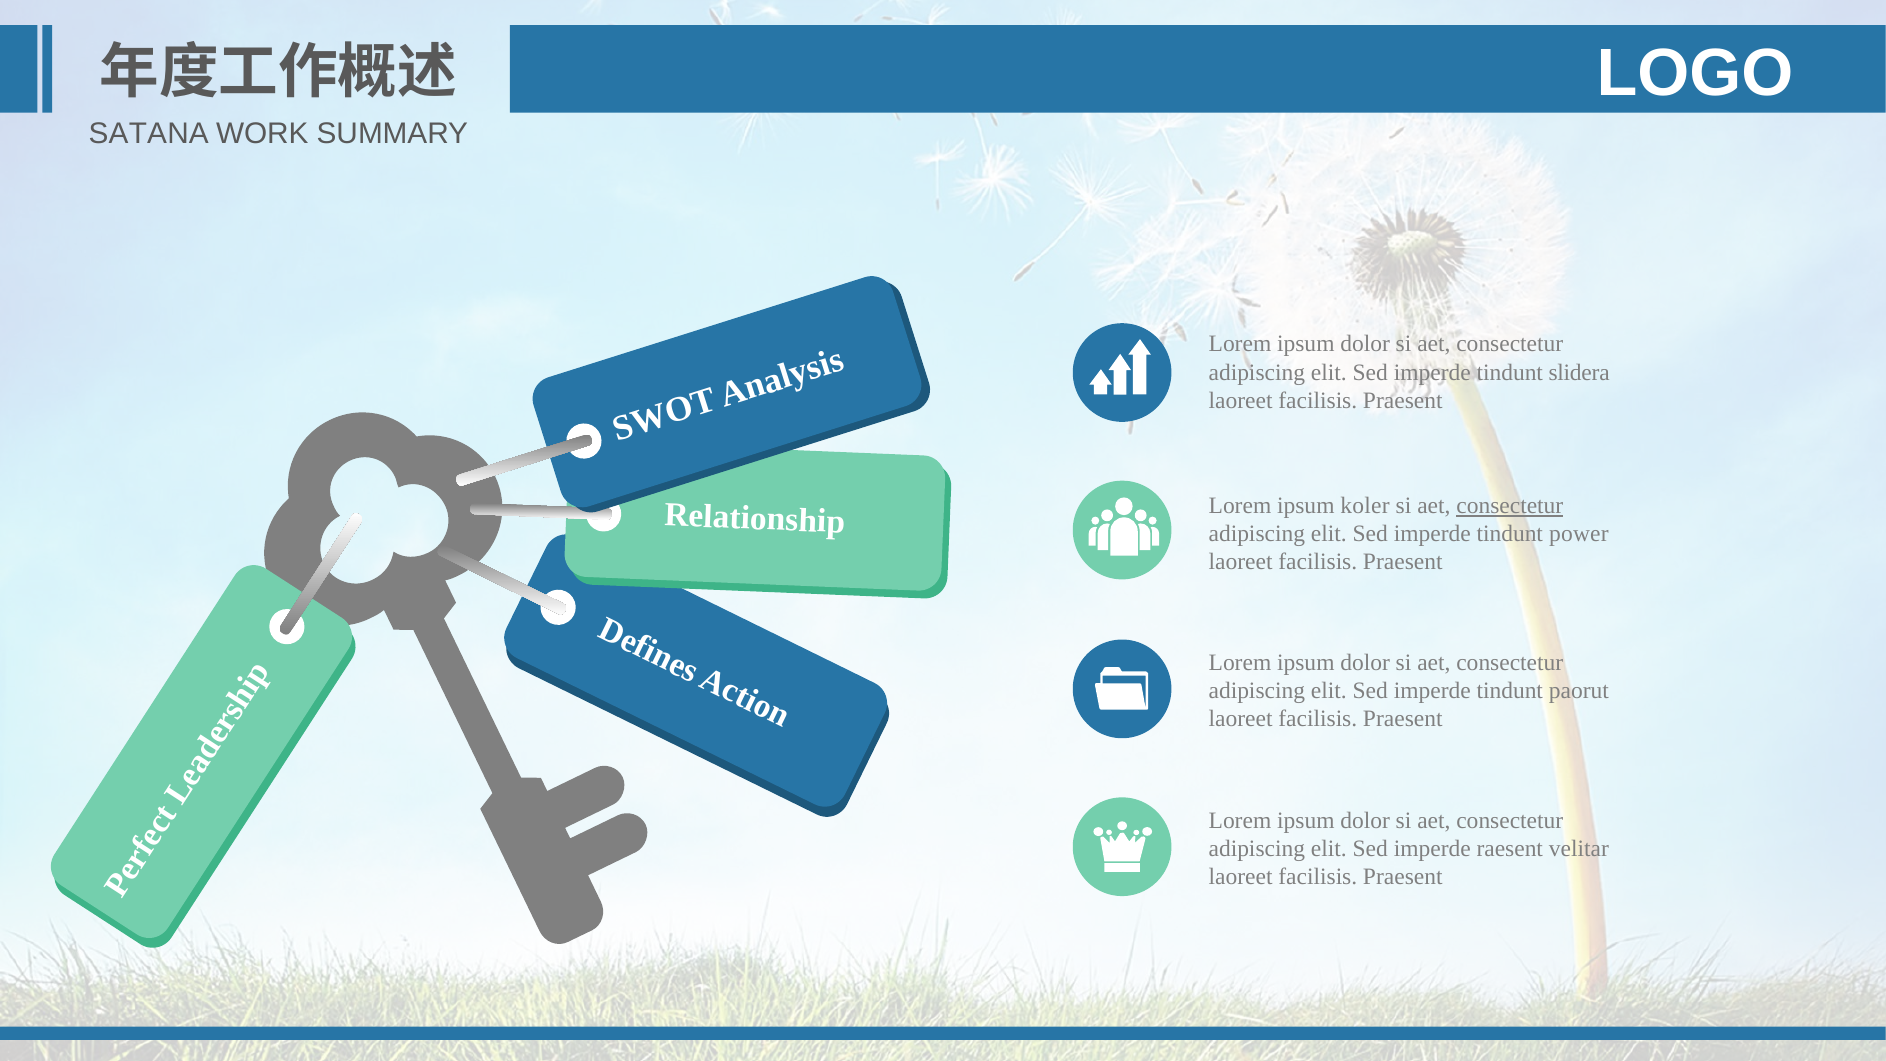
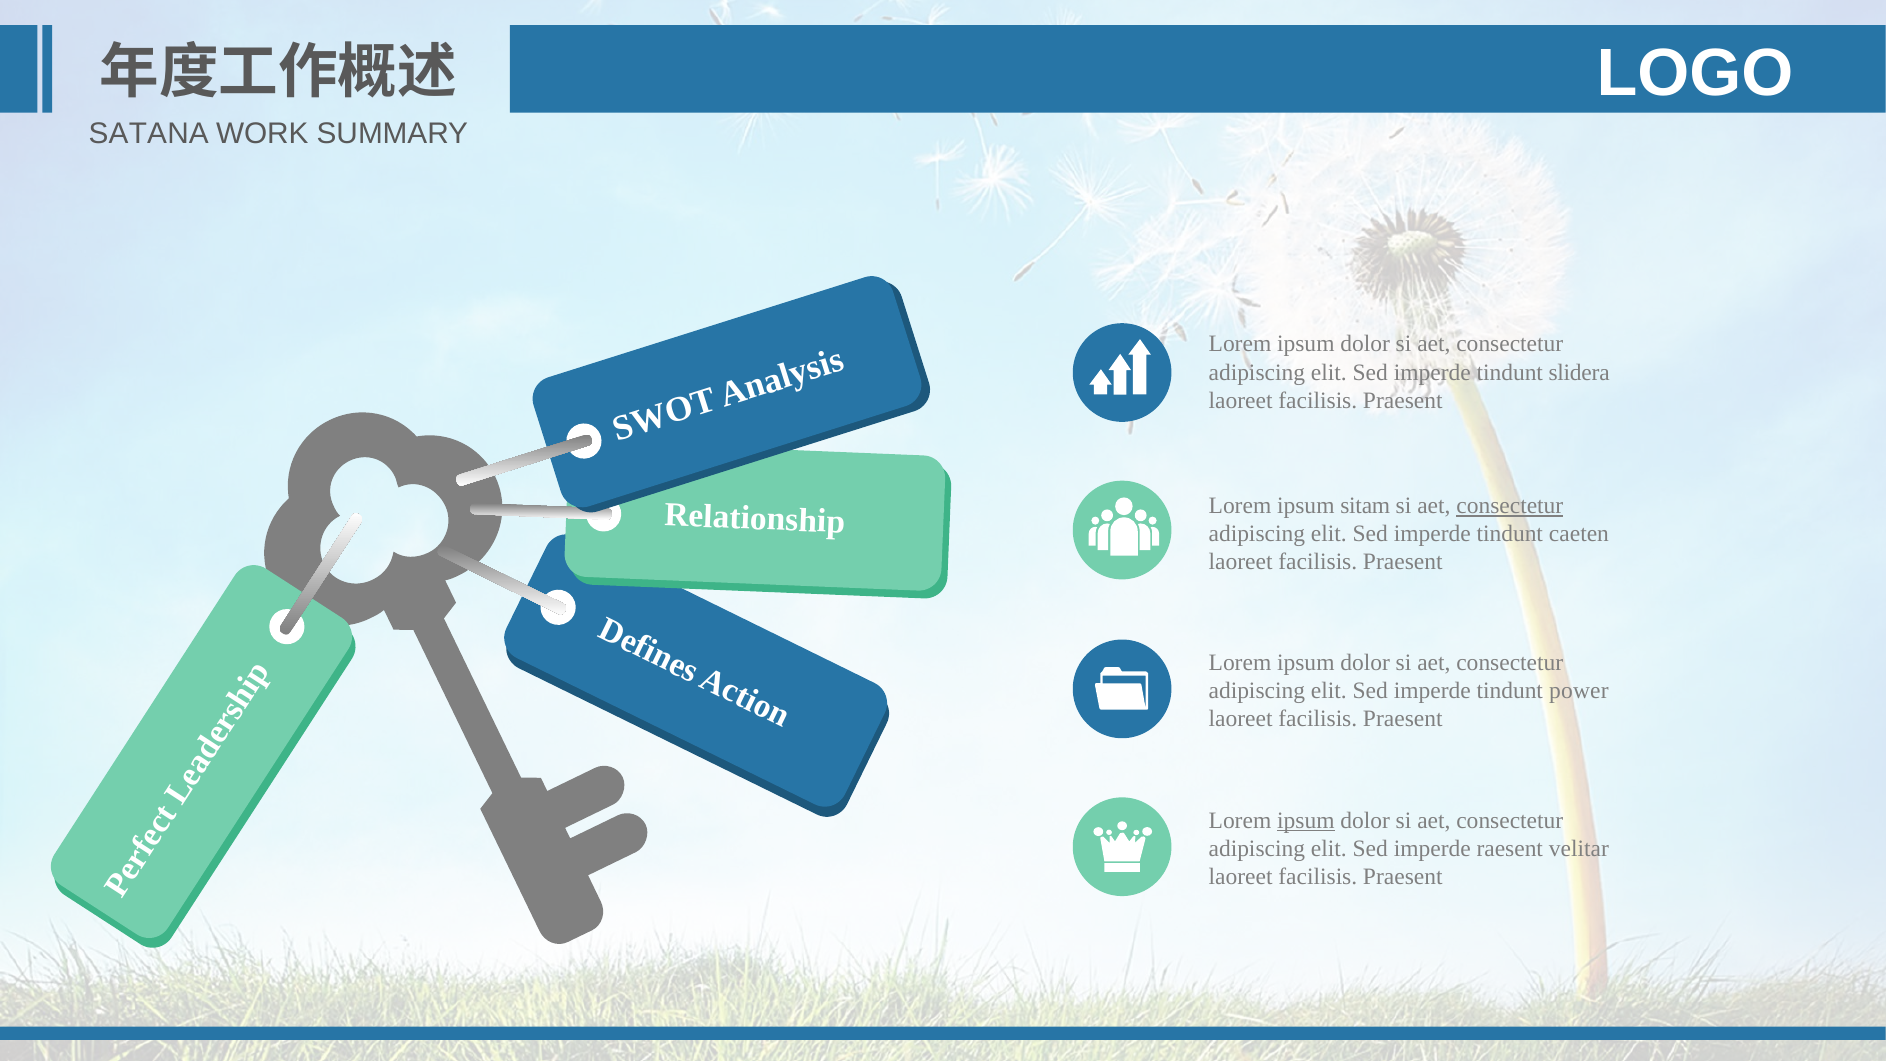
koler: koler -> sitam (1365, 506)
power: power -> caeten (1579, 534)
paorut: paorut -> power (1579, 691)
ipsum underline: none -> present (1306, 820)
